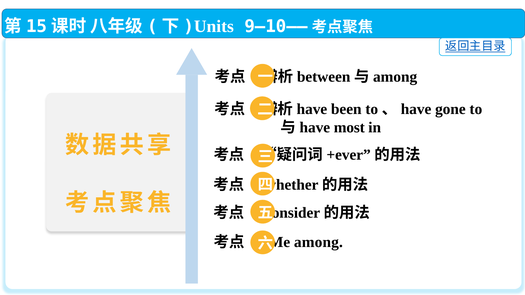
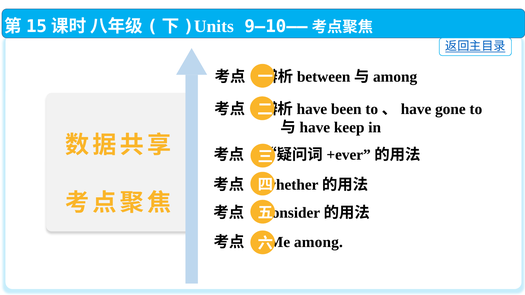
most: most -> keep (349, 128)
